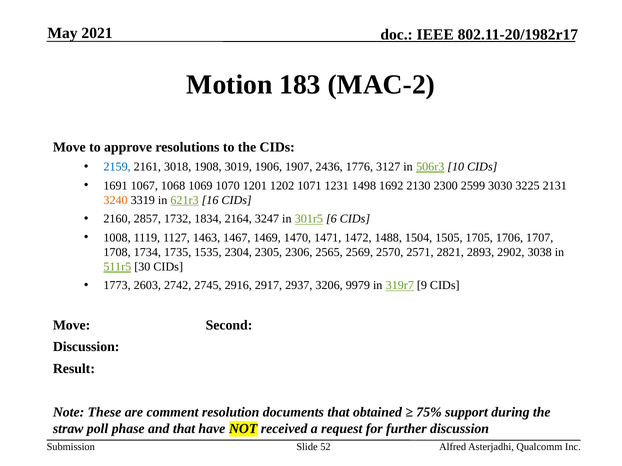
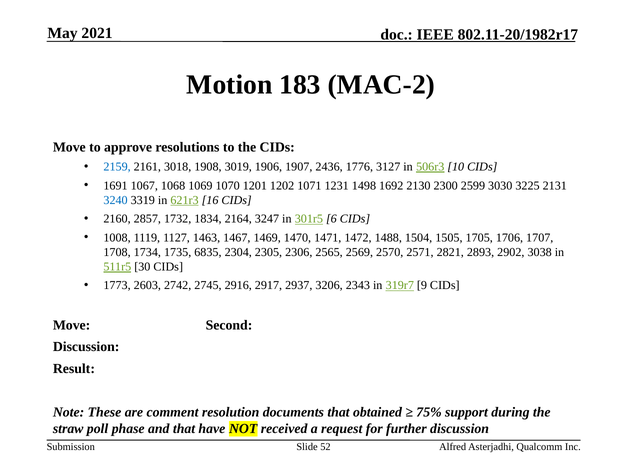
3240 colour: orange -> blue (116, 200)
1535: 1535 -> 6835 (208, 252)
9979: 9979 -> 2343 (358, 286)
